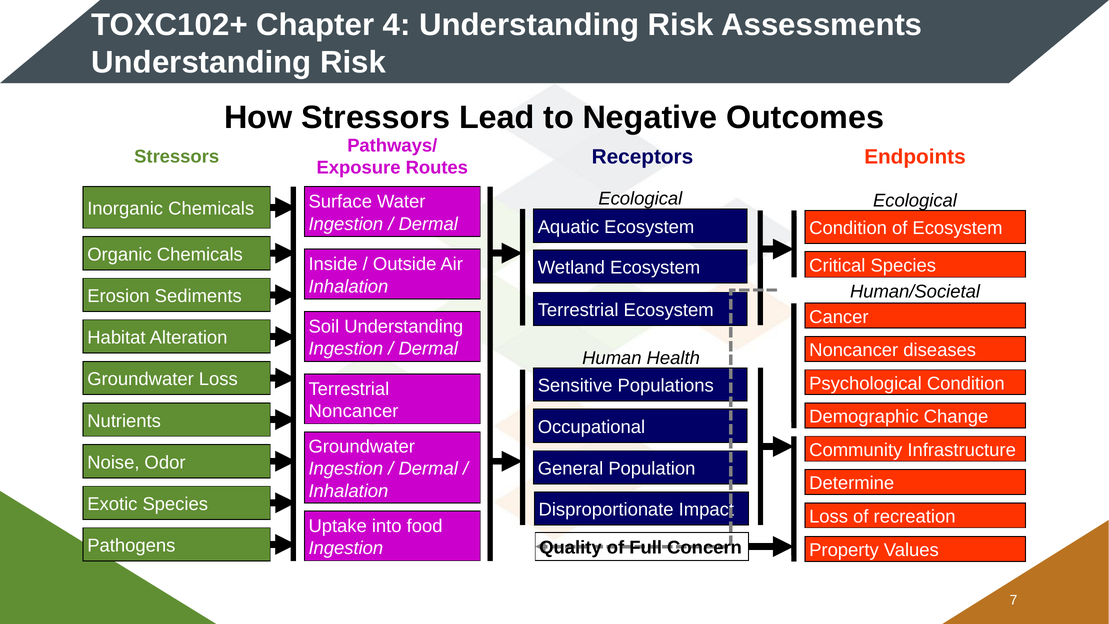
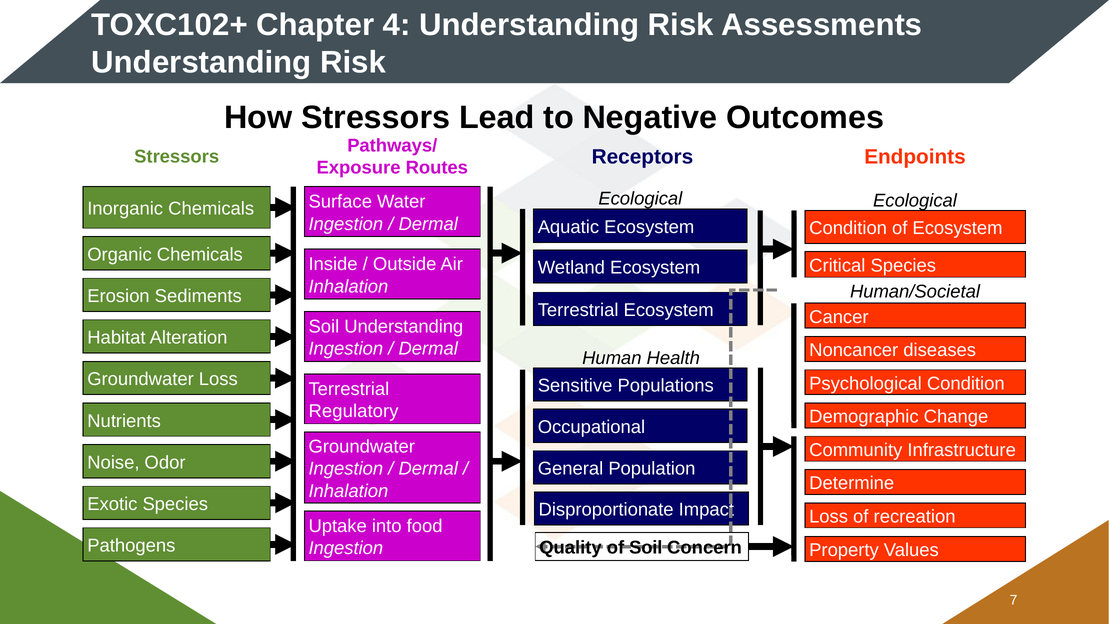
Noncancer: Noncancer -> Regulatory (354, 411)
of Full: Full -> Soil (646, 548)
